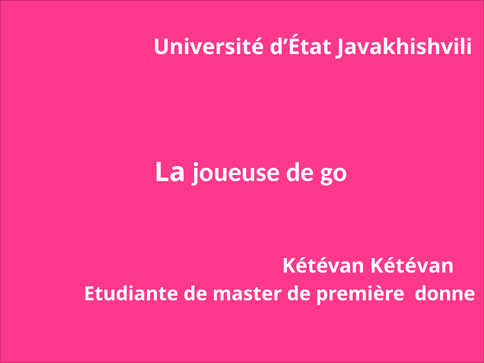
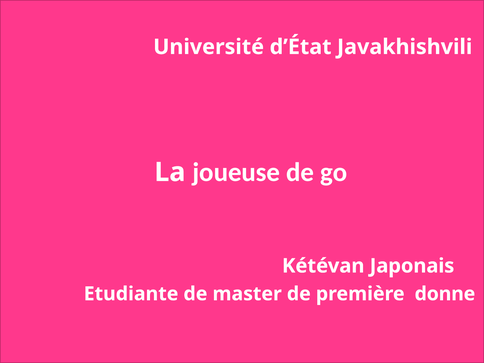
Kétévan Kétévan: Kétévan -> Japonais (412, 266)
